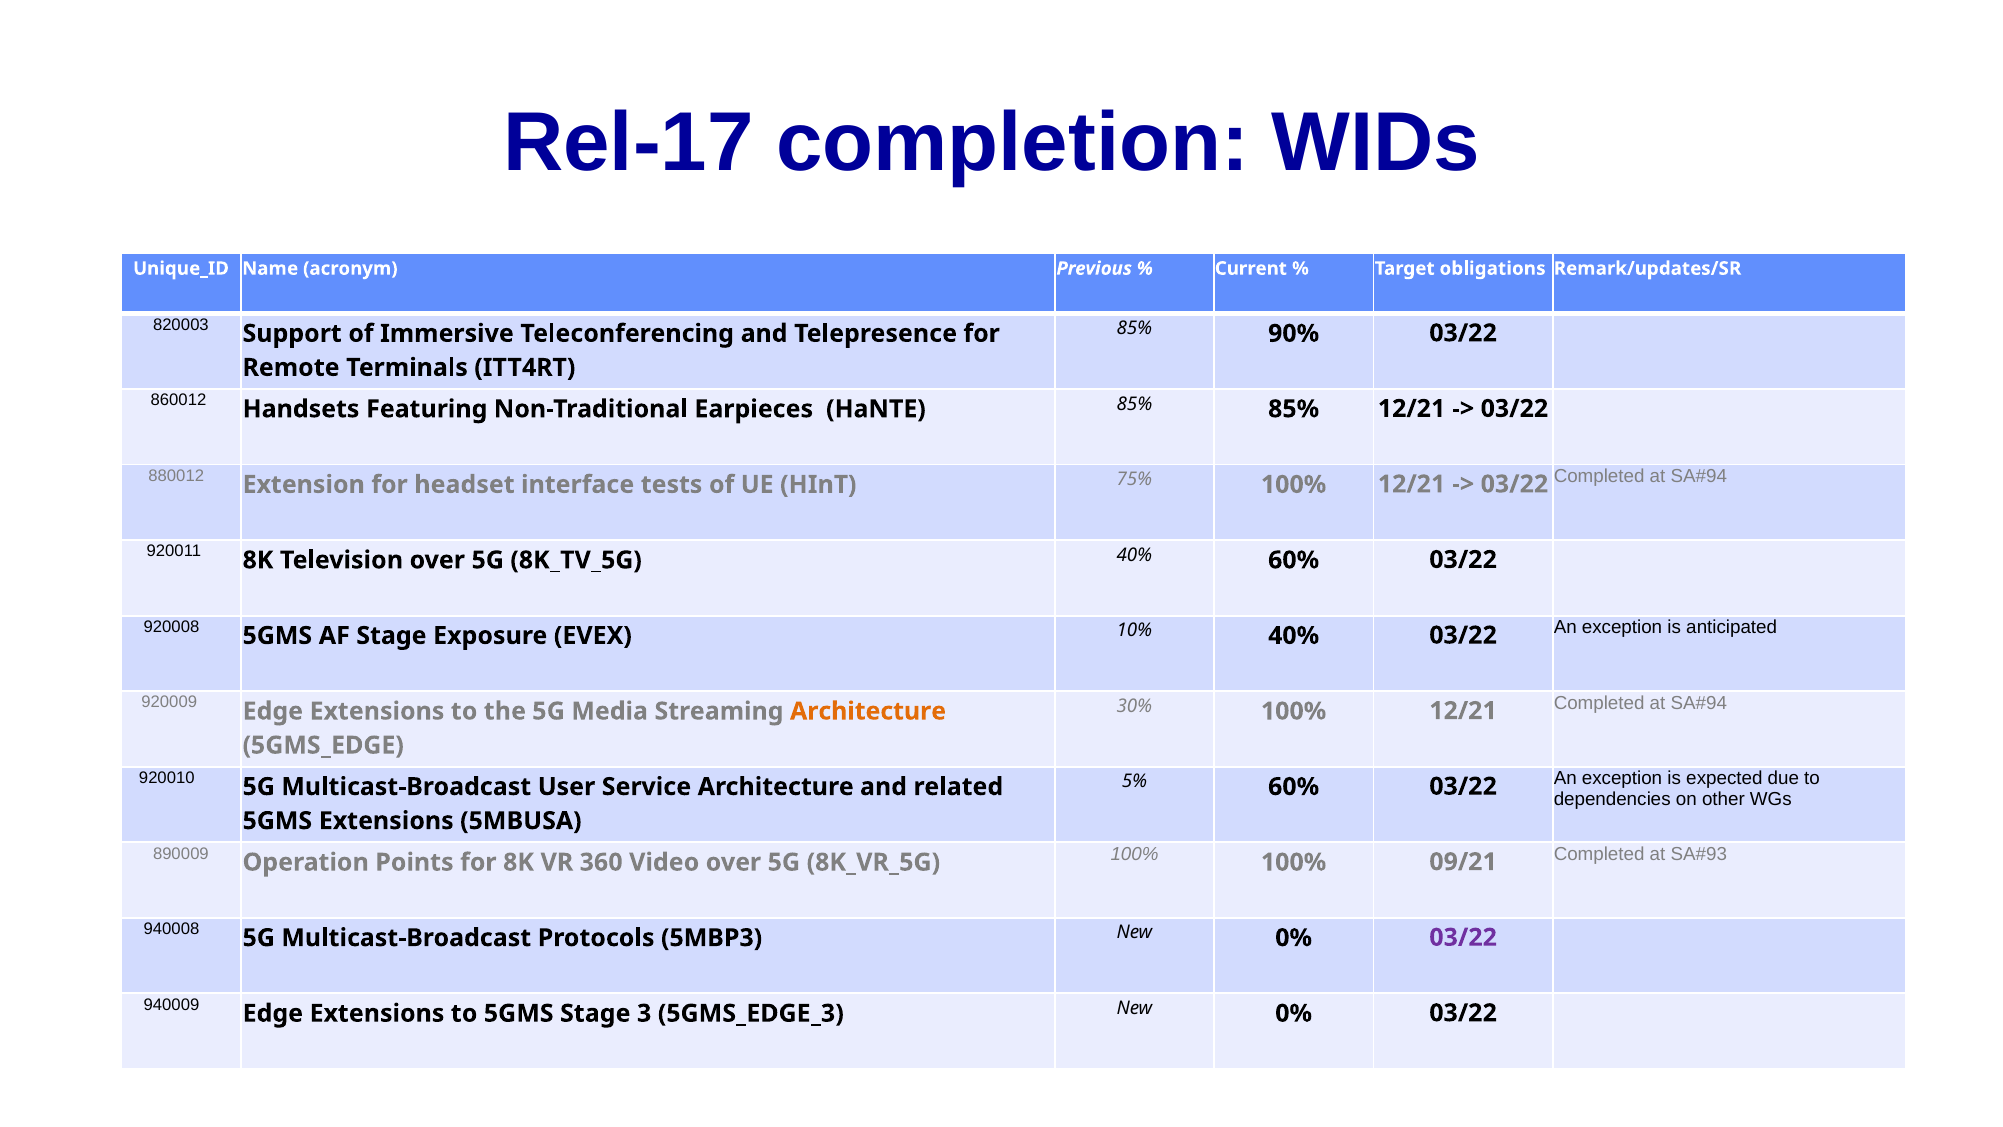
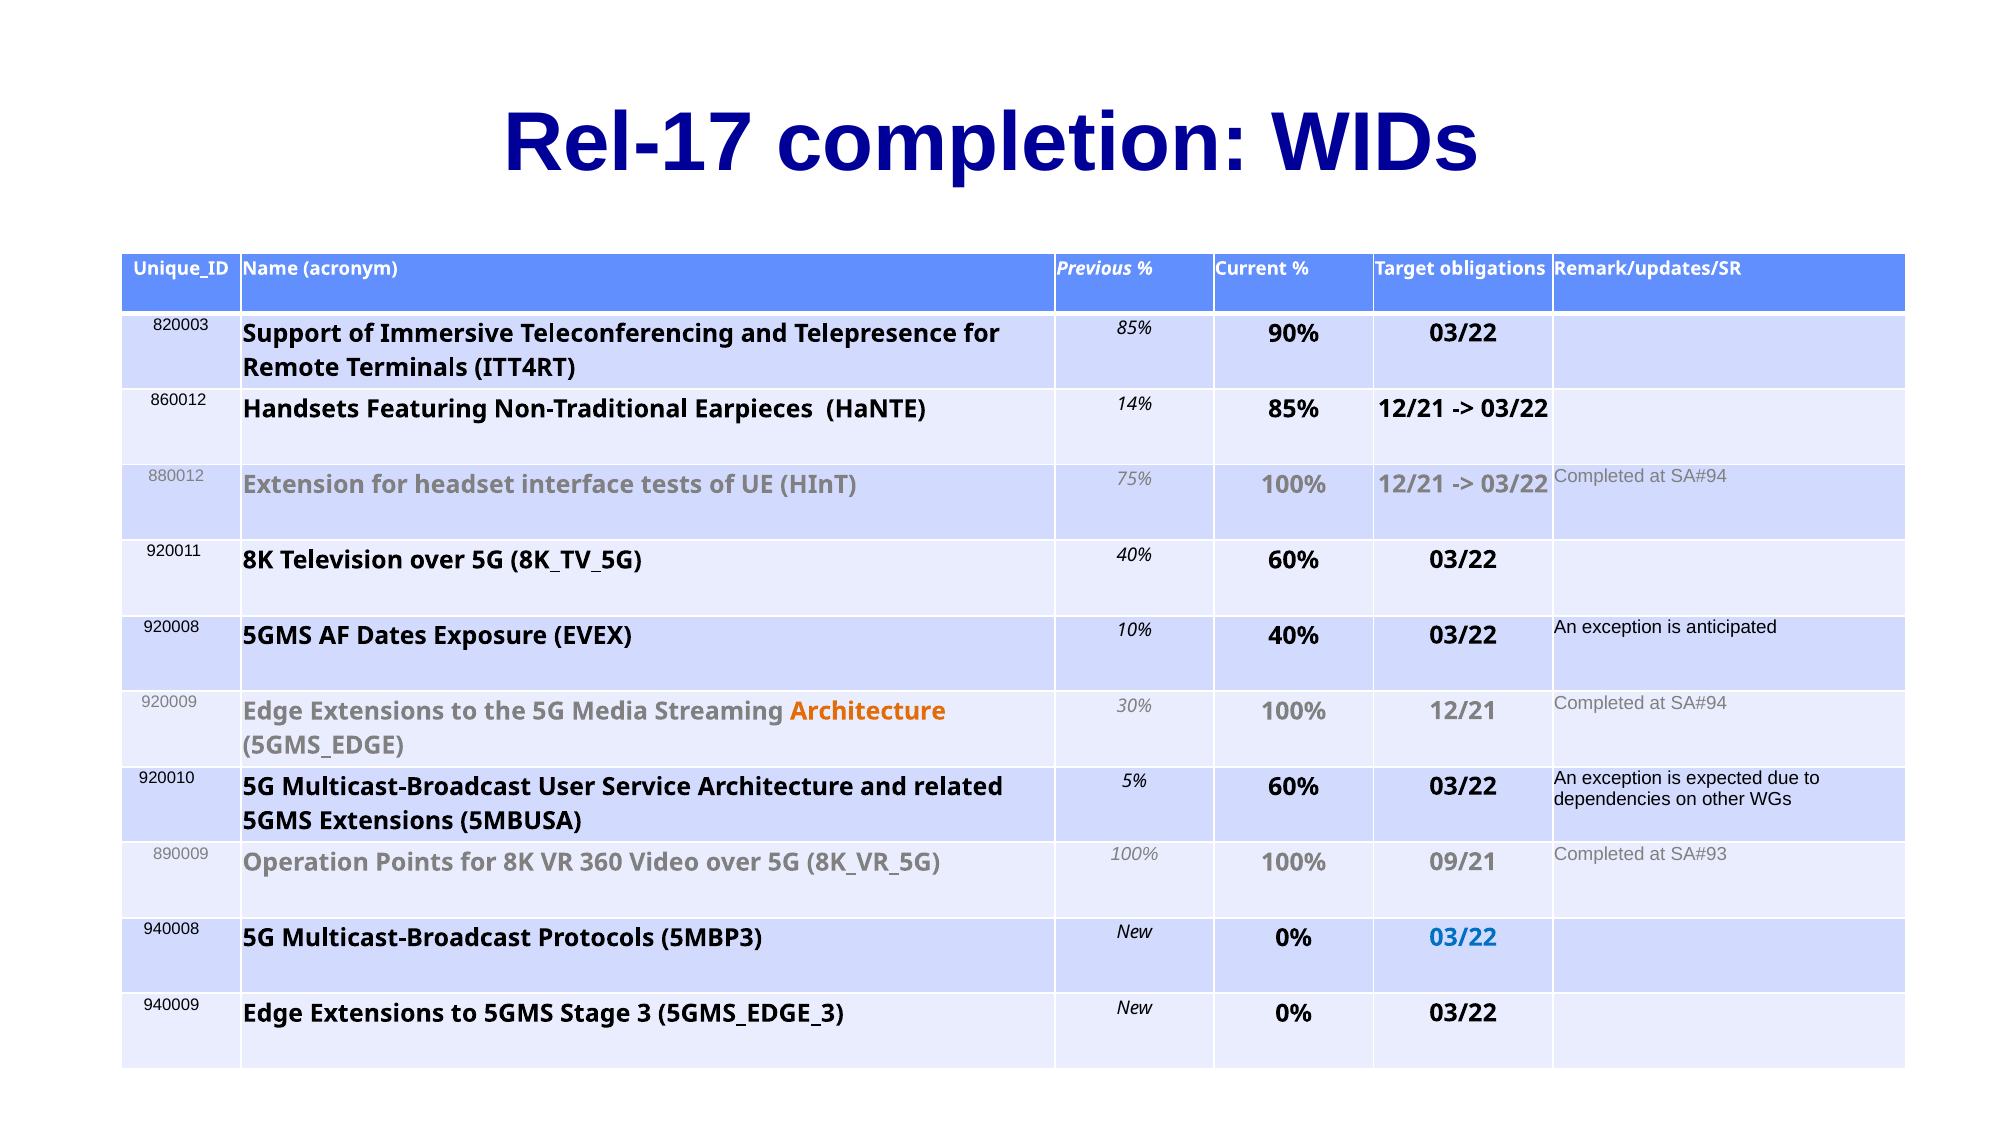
HaNTE 85%: 85% -> 14% (1135, 404)
AF Stage: Stage -> Dates (391, 636)
03/22 colour: purple -> blue (1463, 937)
